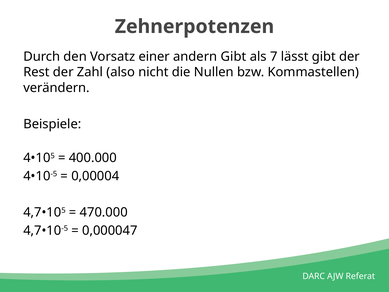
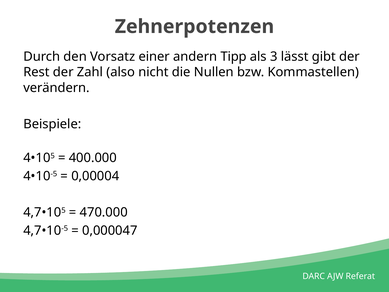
andern Gibt: Gibt -> Tipp (234, 57)
7: 7 -> 3 (274, 57)
